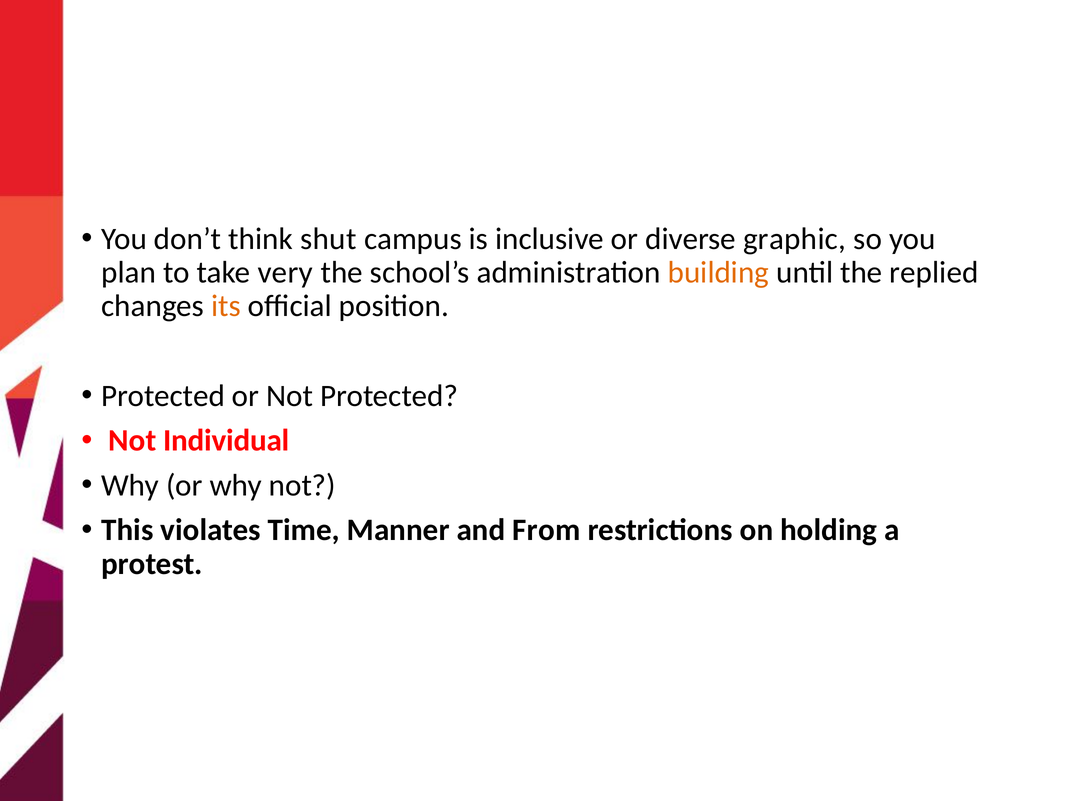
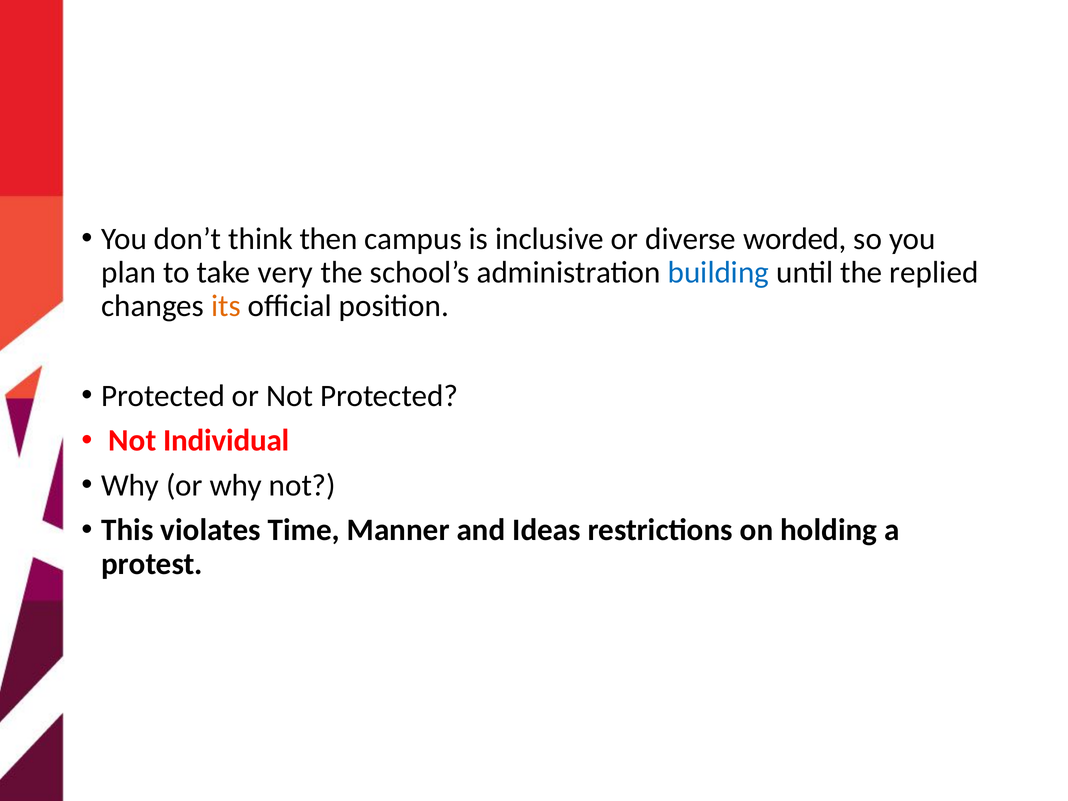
shut: shut -> then (329, 239)
graphic: graphic -> worded (795, 239)
building colour: orange -> blue (718, 273)
From: From -> Ideas (547, 530)
